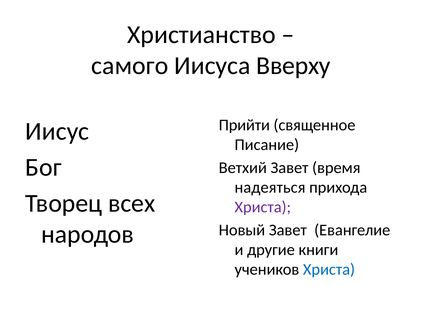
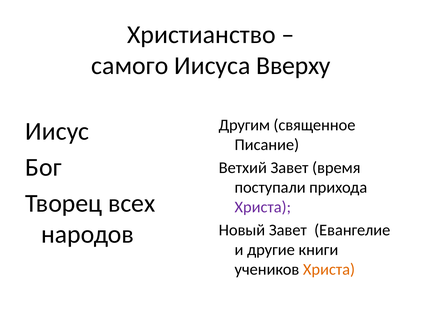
Прийти: Прийти -> Другим (244, 125)
надеяться: надеяться -> поступали (270, 188)
Христа colour: blue -> orange (329, 270)
